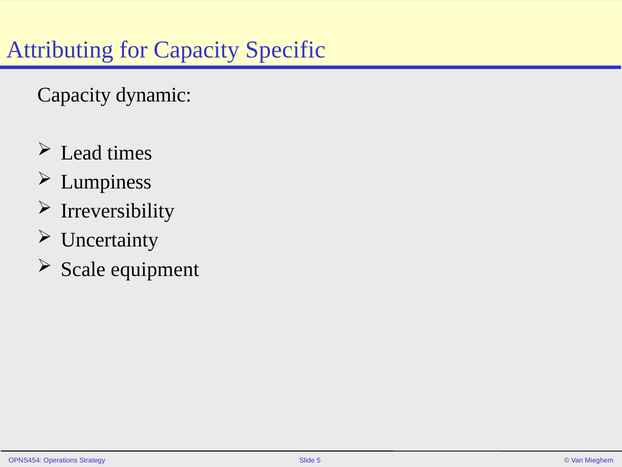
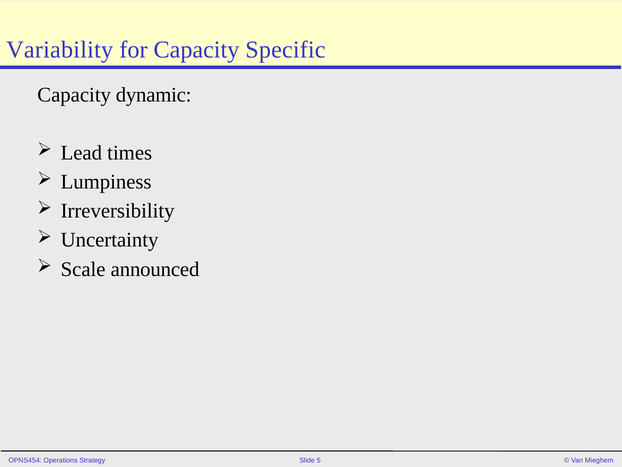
Attributing: Attributing -> Variability (60, 50)
equipment: equipment -> announced (155, 269)
